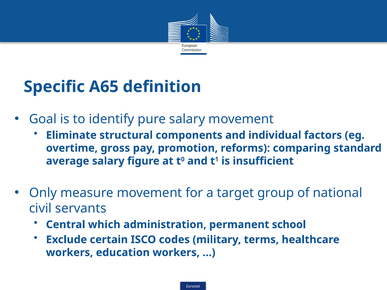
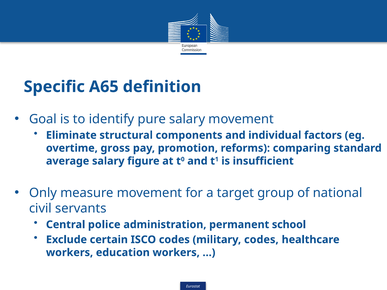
which: which -> police (104, 225)
military terms: terms -> codes (261, 240)
